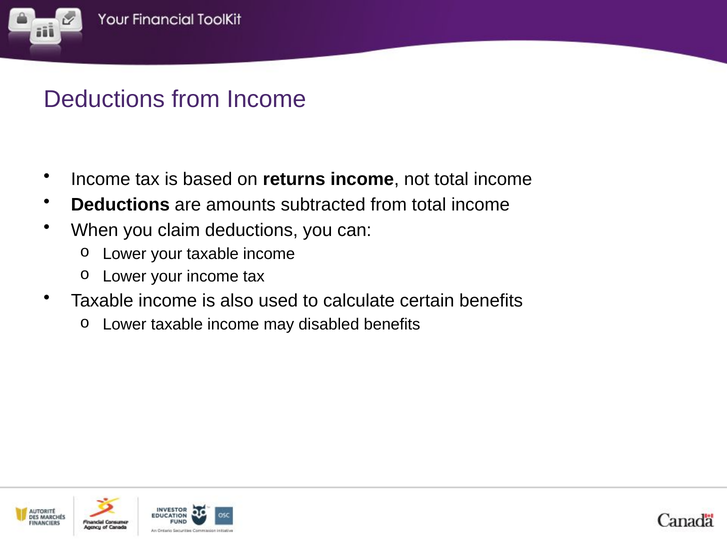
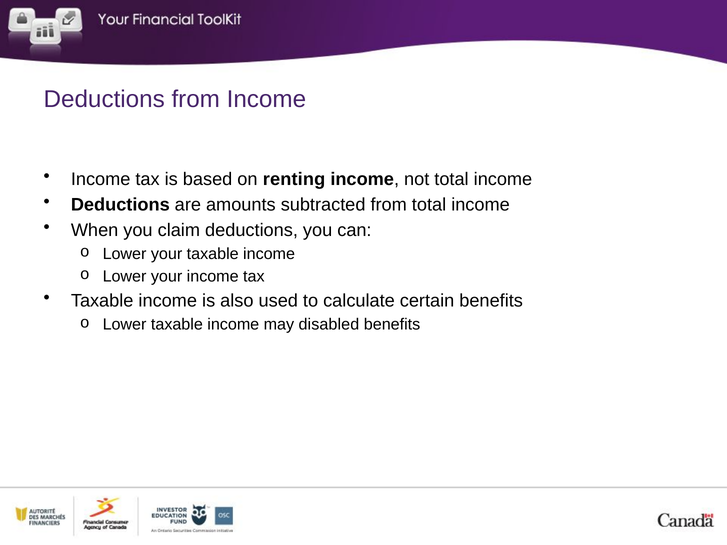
returns: returns -> renting (294, 179)
